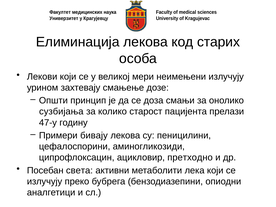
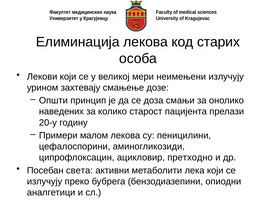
сузбијања: сузбијања -> наведених (61, 112)
47-у: 47-у -> 20-у (48, 123)
бивају: бивају -> малом (94, 135)
